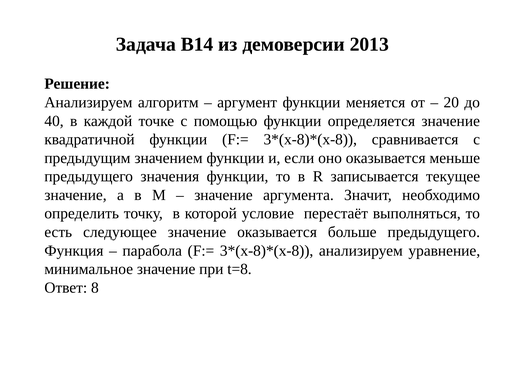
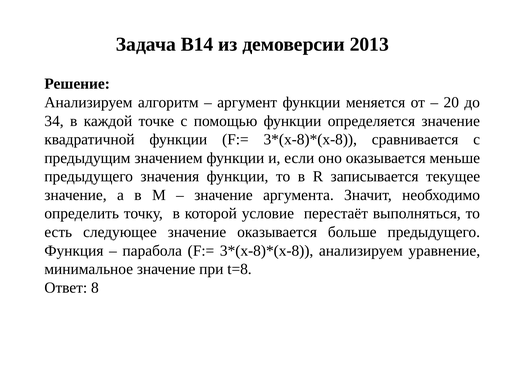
40: 40 -> 34 (54, 121)
